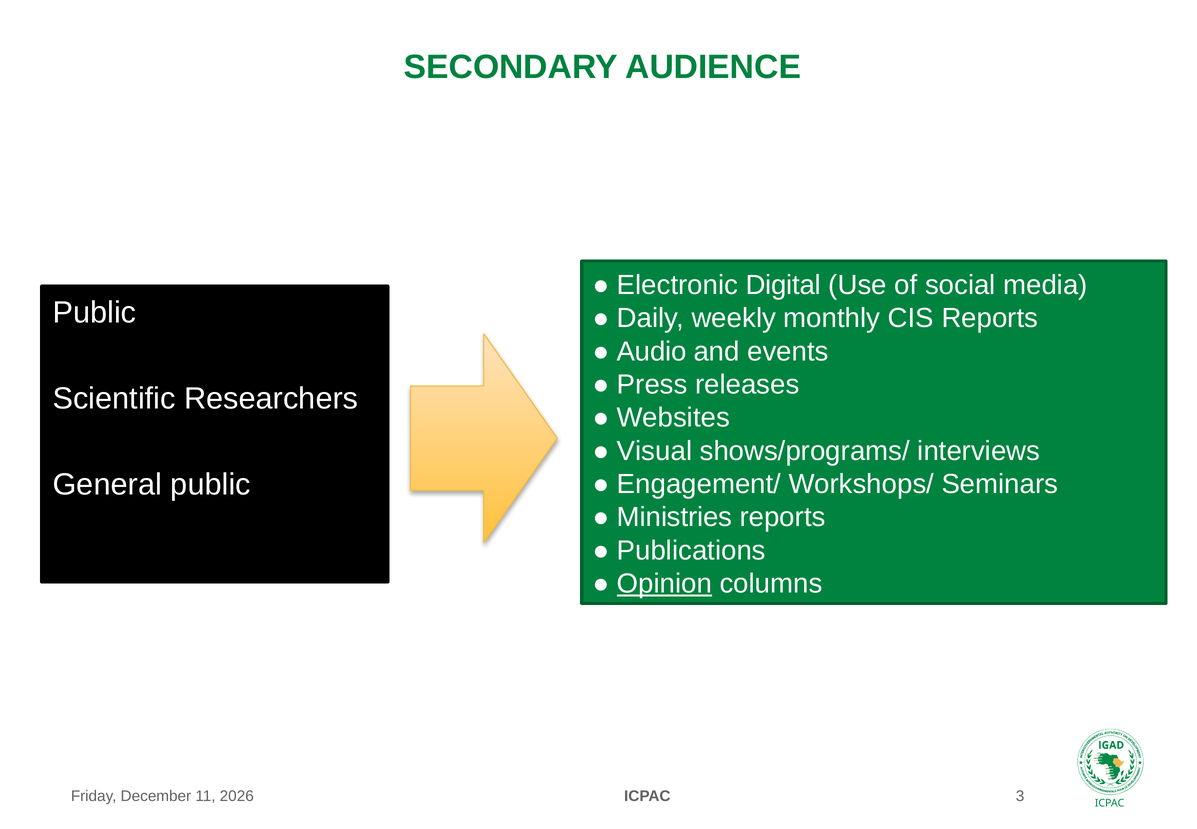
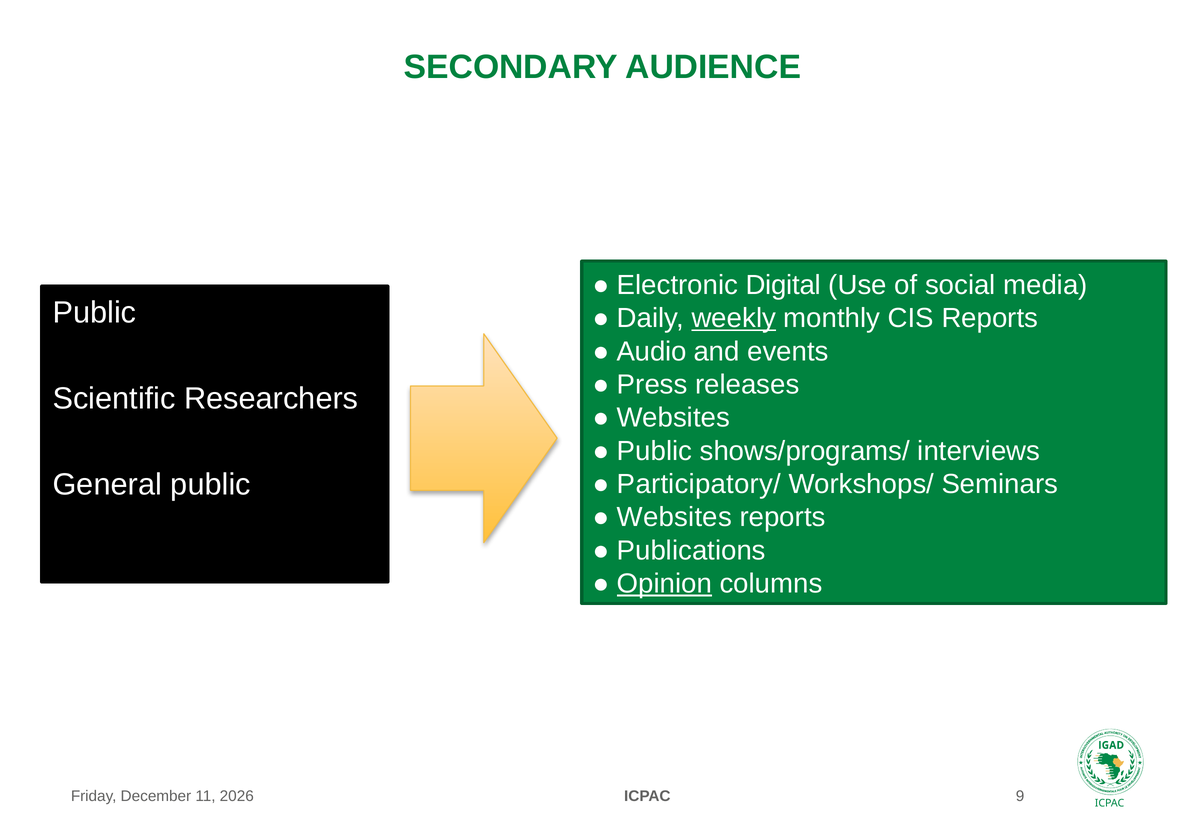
weekly underline: none -> present (734, 318)
Visual: Visual -> Public (655, 451)
Engagement/: Engagement/ -> Participatory/ (699, 484)
Ministries: Ministries -> Websites (674, 517)
3: 3 -> 9 (1020, 796)
